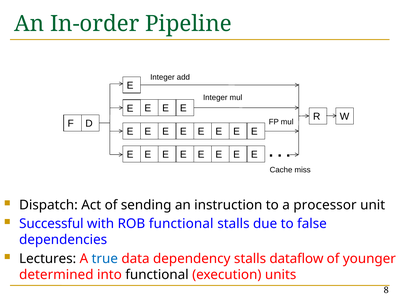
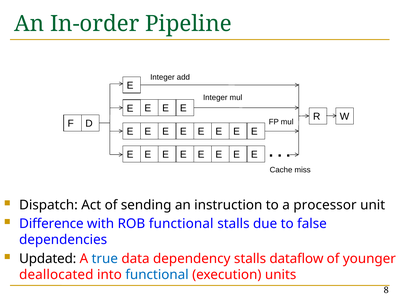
Successful: Successful -> Difference (51, 224)
Lectures: Lectures -> Updated (48, 259)
determined: determined -> deallocated (56, 275)
functional colour: black -> blue (157, 275)
